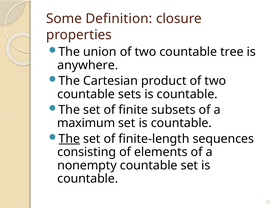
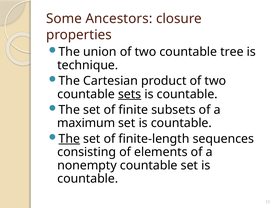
Definition: Definition -> Ancestors (119, 19)
anywhere: anywhere -> technique (88, 65)
sets underline: none -> present (130, 94)
